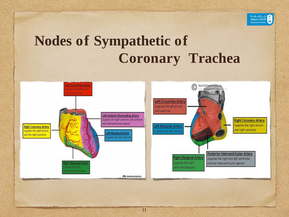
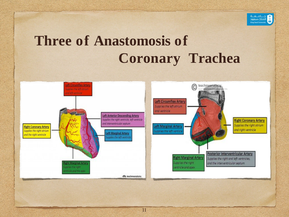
Nodes: Nodes -> Three (53, 41)
Sympathetic: Sympathetic -> Anastomosis (132, 41)
